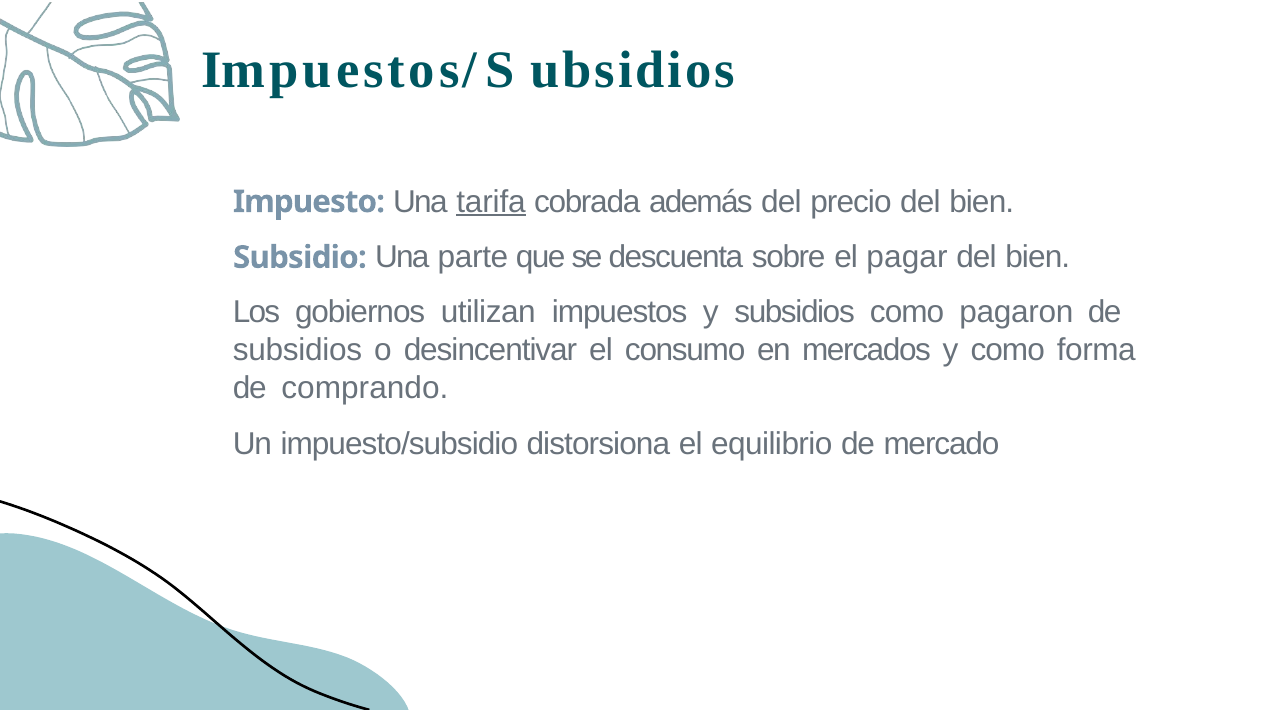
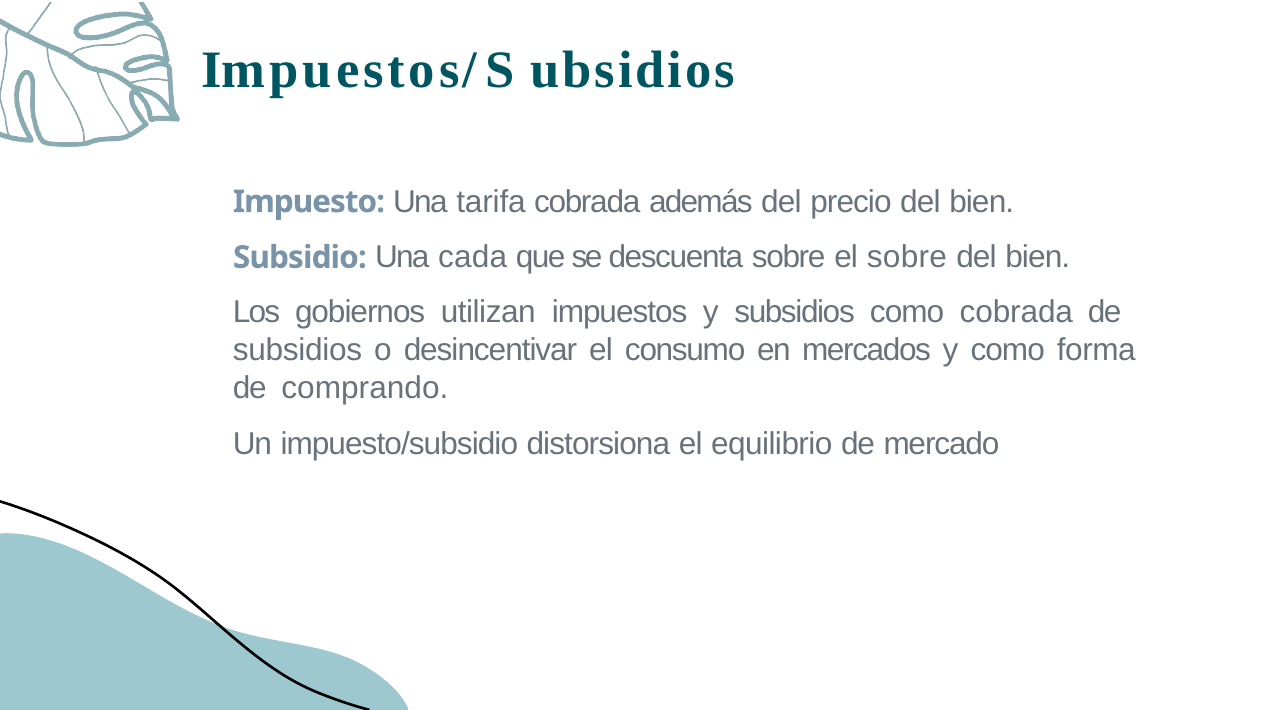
tarifa underline: present -> none (491, 202)
parte: parte -> cada (473, 258)
el pagar: pagar -> sobre (907, 258)
como pagaron: pagaron -> cobrada (1016, 313)
